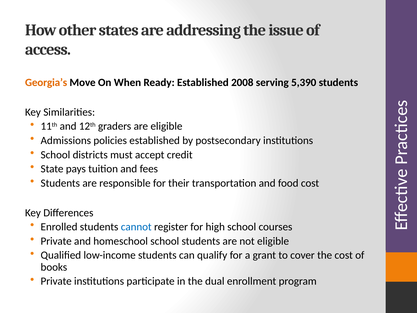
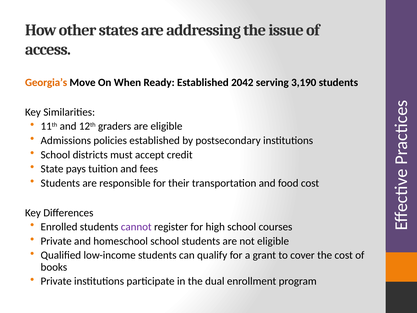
2008: 2008 -> 2042 (242, 82)
5,390: 5,390 -> 3,190 (304, 82)
cannot colour: blue -> purple (136, 227)
